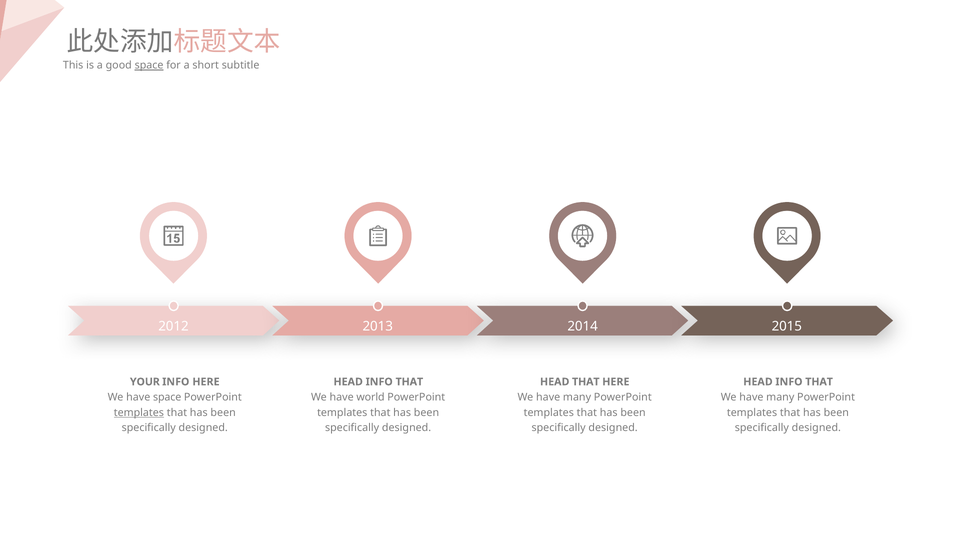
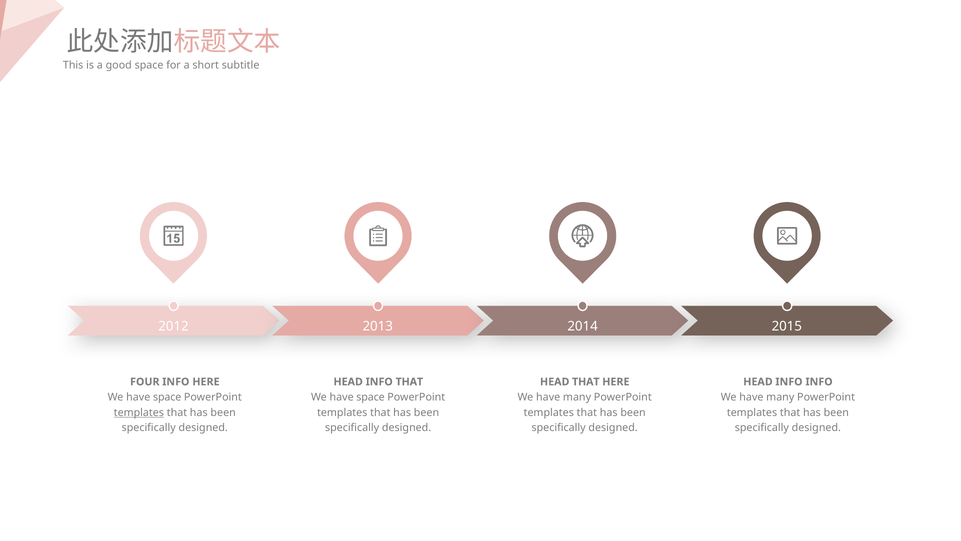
space underline: present -> none (149, 65)
YOUR: YOUR -> FOUR (145, 382)
THAT: THAT -> INFO (819, 382)
world: world -> space (371, 397)
